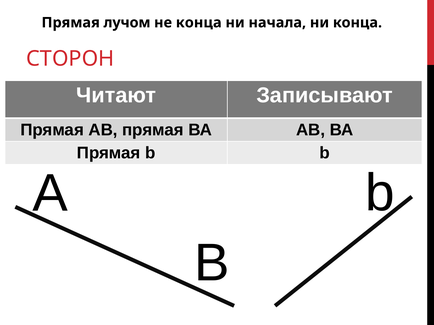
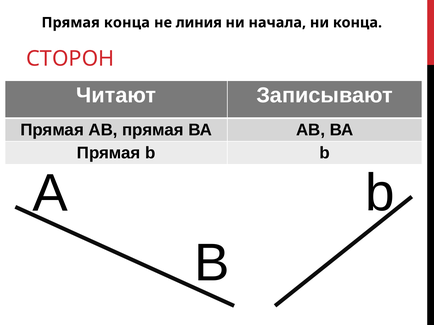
Прямая лучом: лучом -> конца (127, 23)
не конца: конца -> линия (199, 23)
